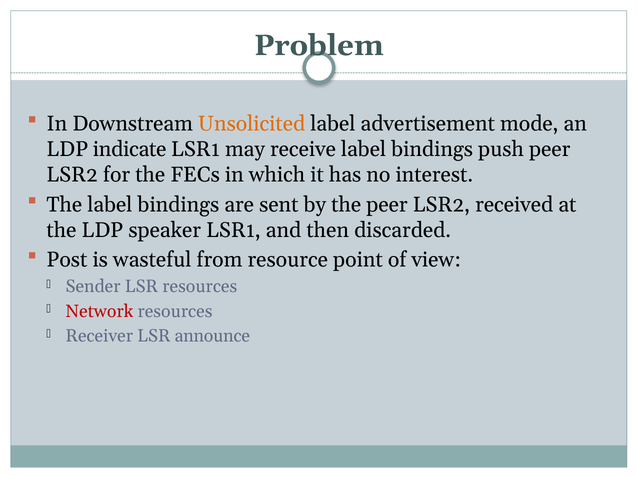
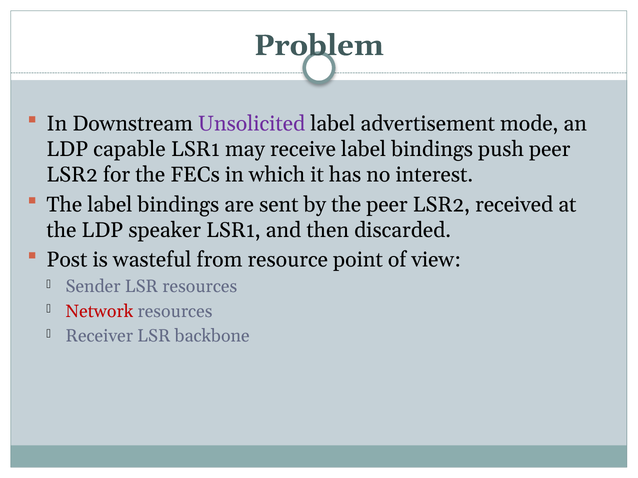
Unsolicited colour: orange -> purple (252, 124)
indicate: indicate -> capable (129, 149)
announce: announce -> backbone (212, 336)
